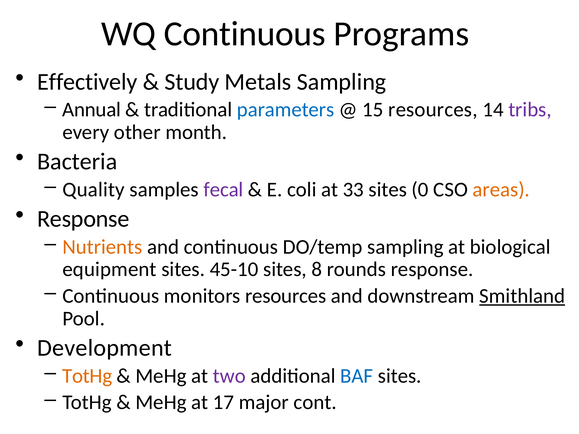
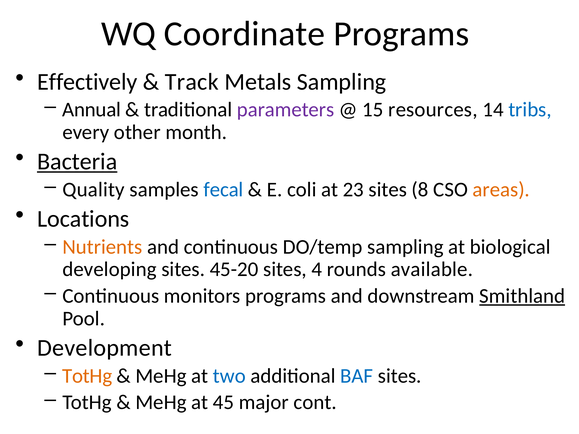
WQ Continuous: Continuous -> Coordinate (245, 34)
Study: Study -> Track (192, 82)
parameters colour: blue -> purple (286, 110)
tribs colour: purple -> blue (530, 110)
Bacteria underline: none -> present (77, 162)
fecal colour: purple -> blue (223, 190)
33: 33 -> 23 (353, 190)
0: 0 -> 8 (420, 190)
Response: Response -> Locations (83, 219)
equipment: equipment -> developing (110, 269)
45-10: 45-10 -> 45-20 (234, 269)
8: 8 -> 4 (317, 269)
rounds response: response -> available (432, 269)
monitors resources: resources -> programs (286, 296)
two colour: purple -> blue (229, 376)
17: 17 -> 45 (223, 403)
